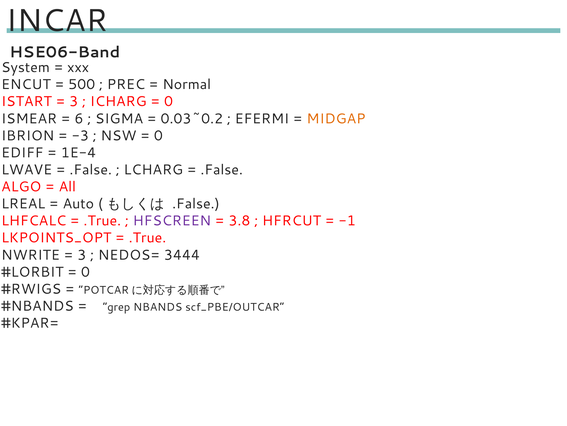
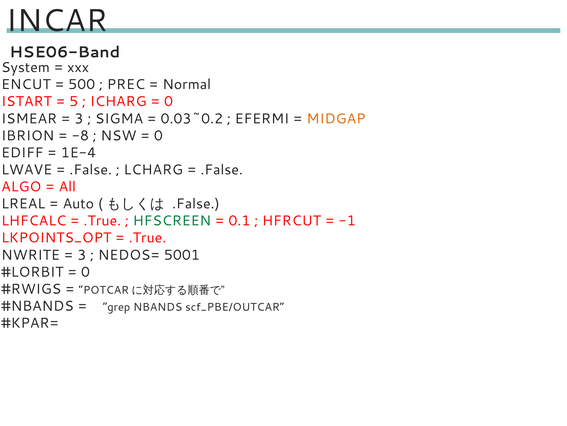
3: 3 -> 5 (74, 101)
6: 6 -> 3 (79, 118)
-3: -3 -> -8 (80, 135)
HFSCREEN colour: purple -> green (172, 221)
3.8: 3.8 -> 0.1 (239, 221)
3444: 3444 -> 5001 (182, 255)
